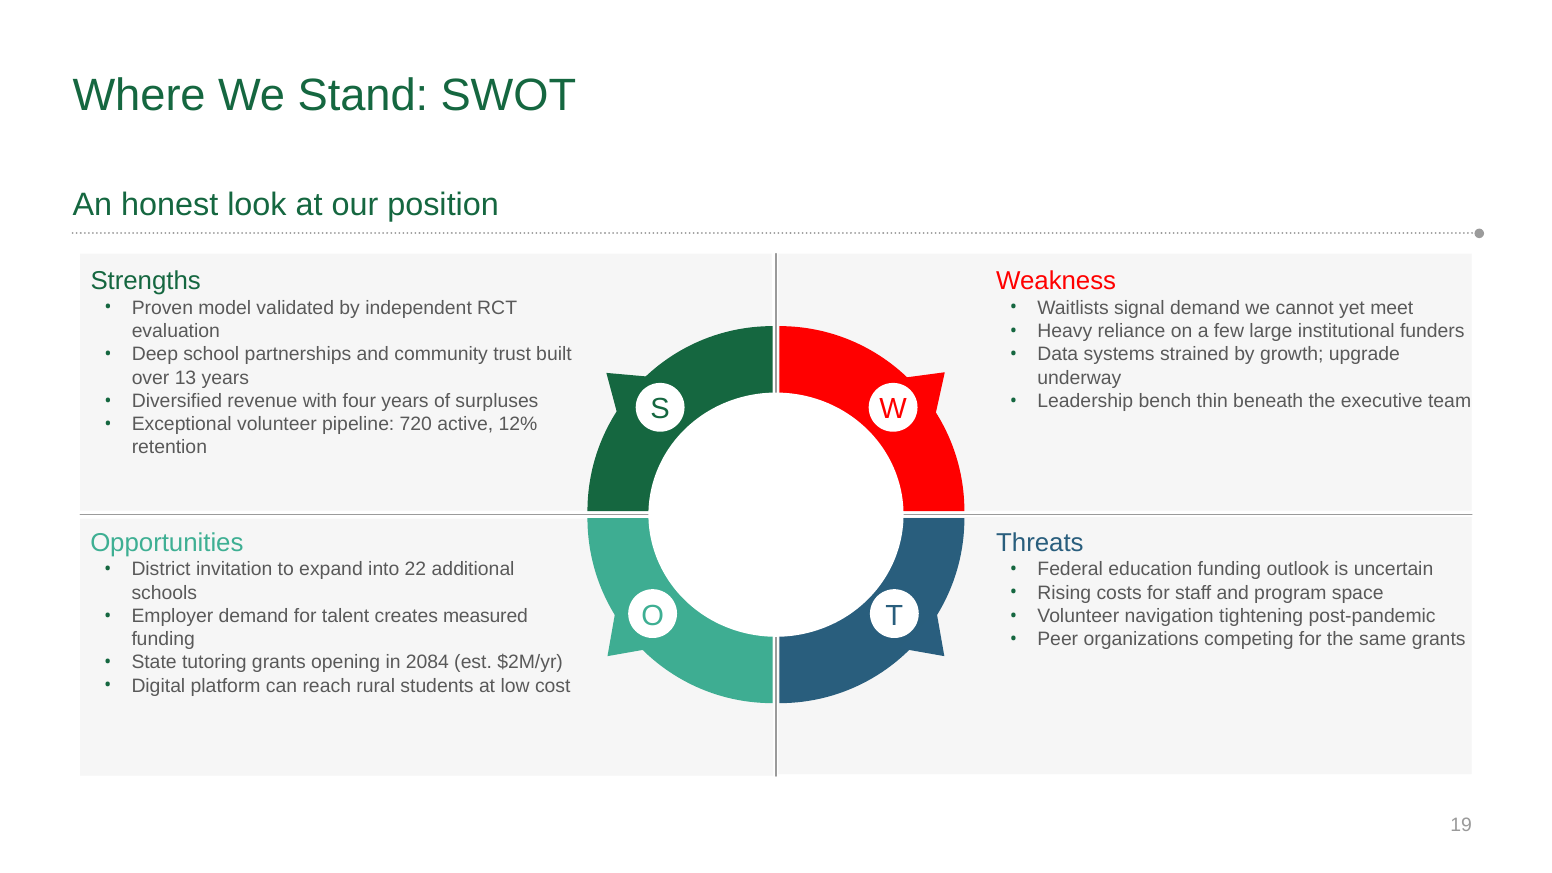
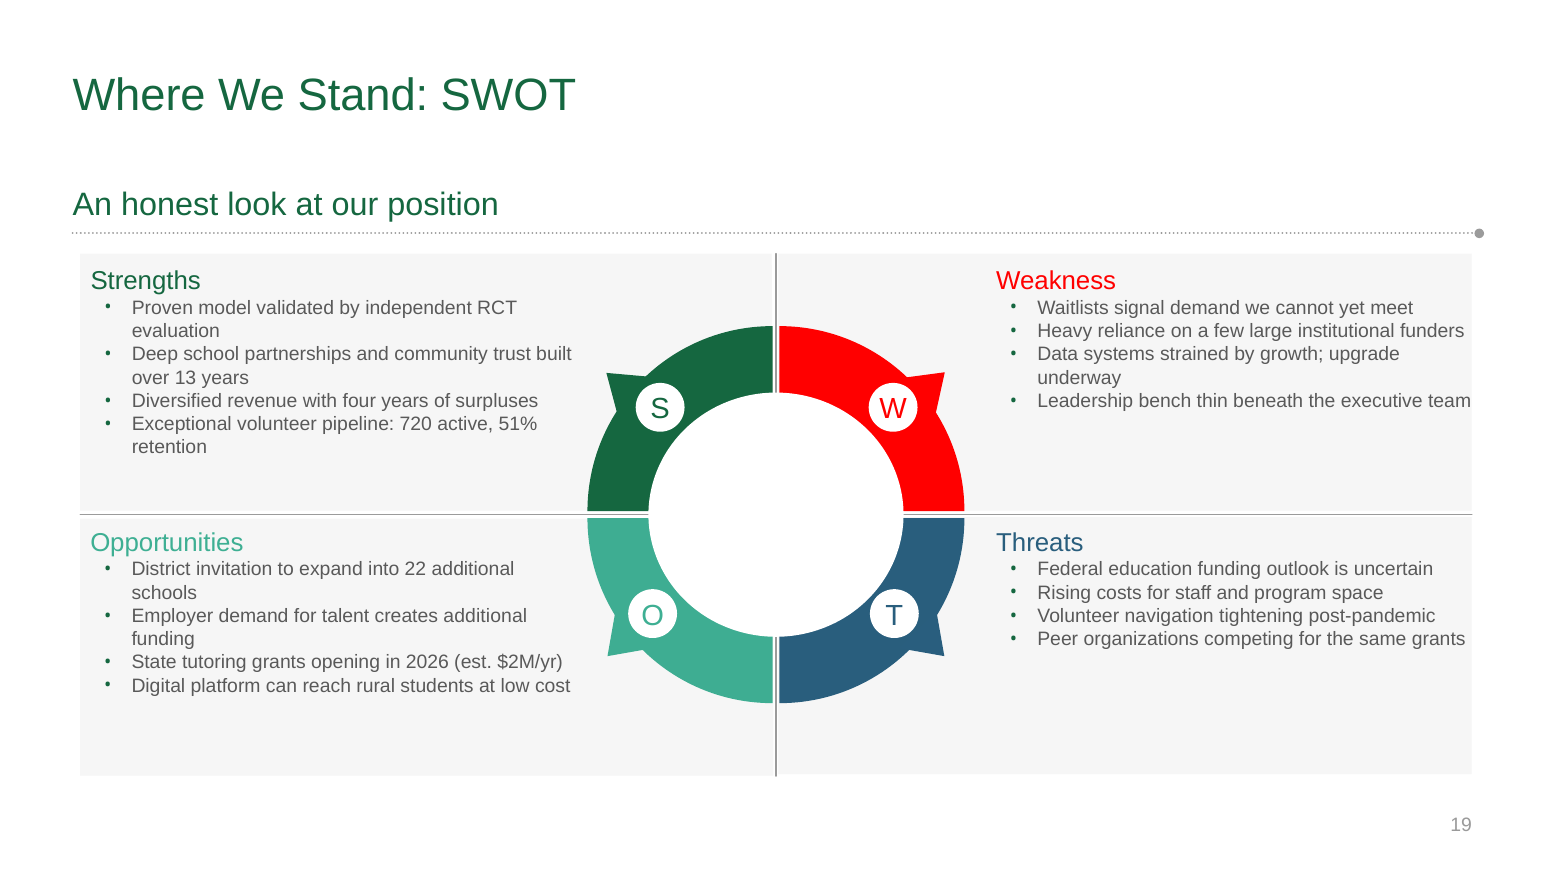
12%: 12% -> 51% (518, 424)
creates measured: measured -> additional (485, 616)
2084: 2084 -> 2026 (427, 663)
